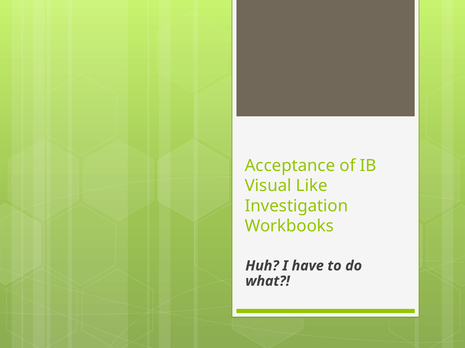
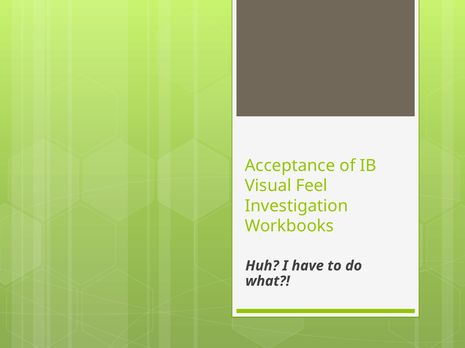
Like: Like -> Feel (312, 186)
